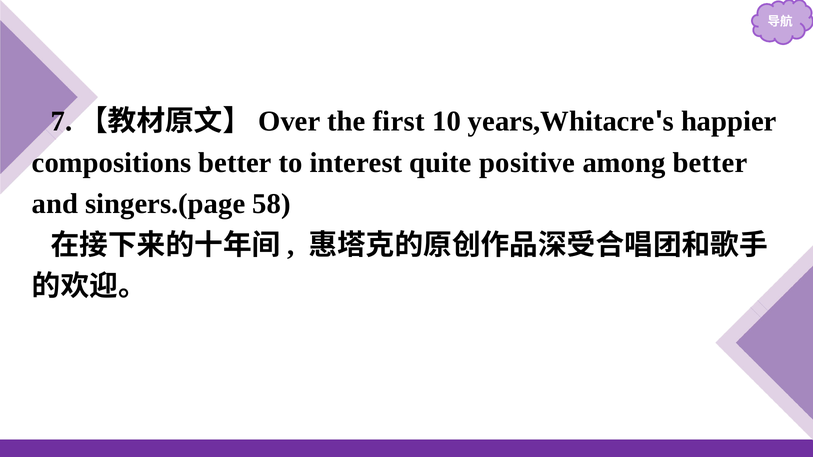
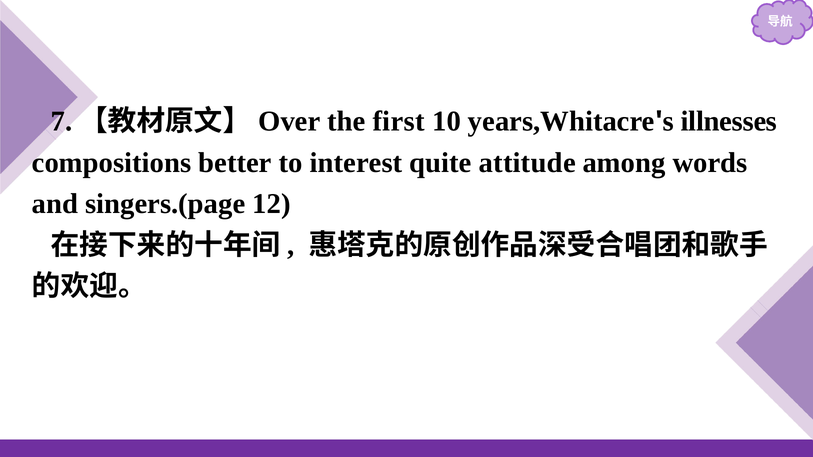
happier: happier -> illnesses (729, 121)
positive: positive -> attitude (527, 163)
among better: better -> words (710, 163)
58: 58 -> 12 (272, 204)
